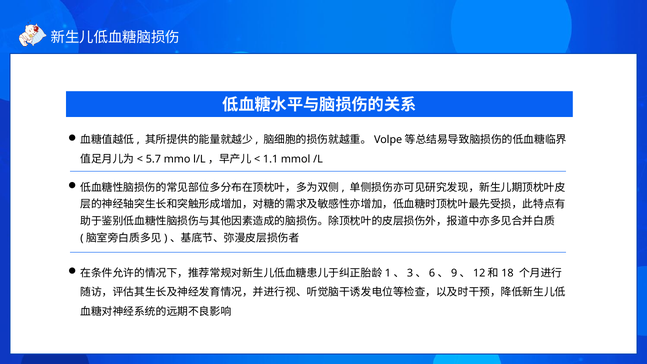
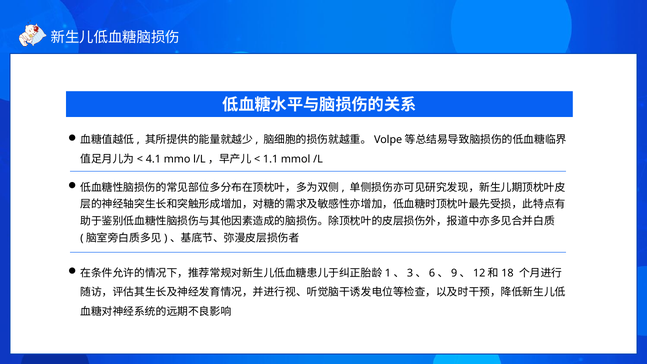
5.7: 5.7 -> 4.1 (153, 159)
